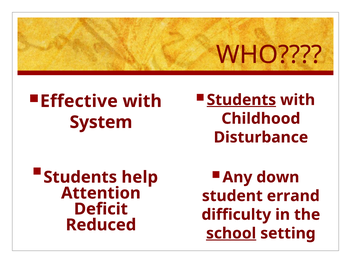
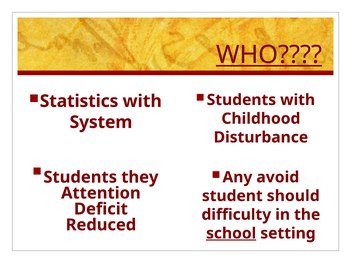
WHO underline: none -> present (269, 55)
Students underline: present -> none (241, 100)
Effective: Effective -> Statistics (79, 101)
down: down -> avoid (278, 177)
help: help -> they (140, 177)
errand: errand -> should (293, 196)
